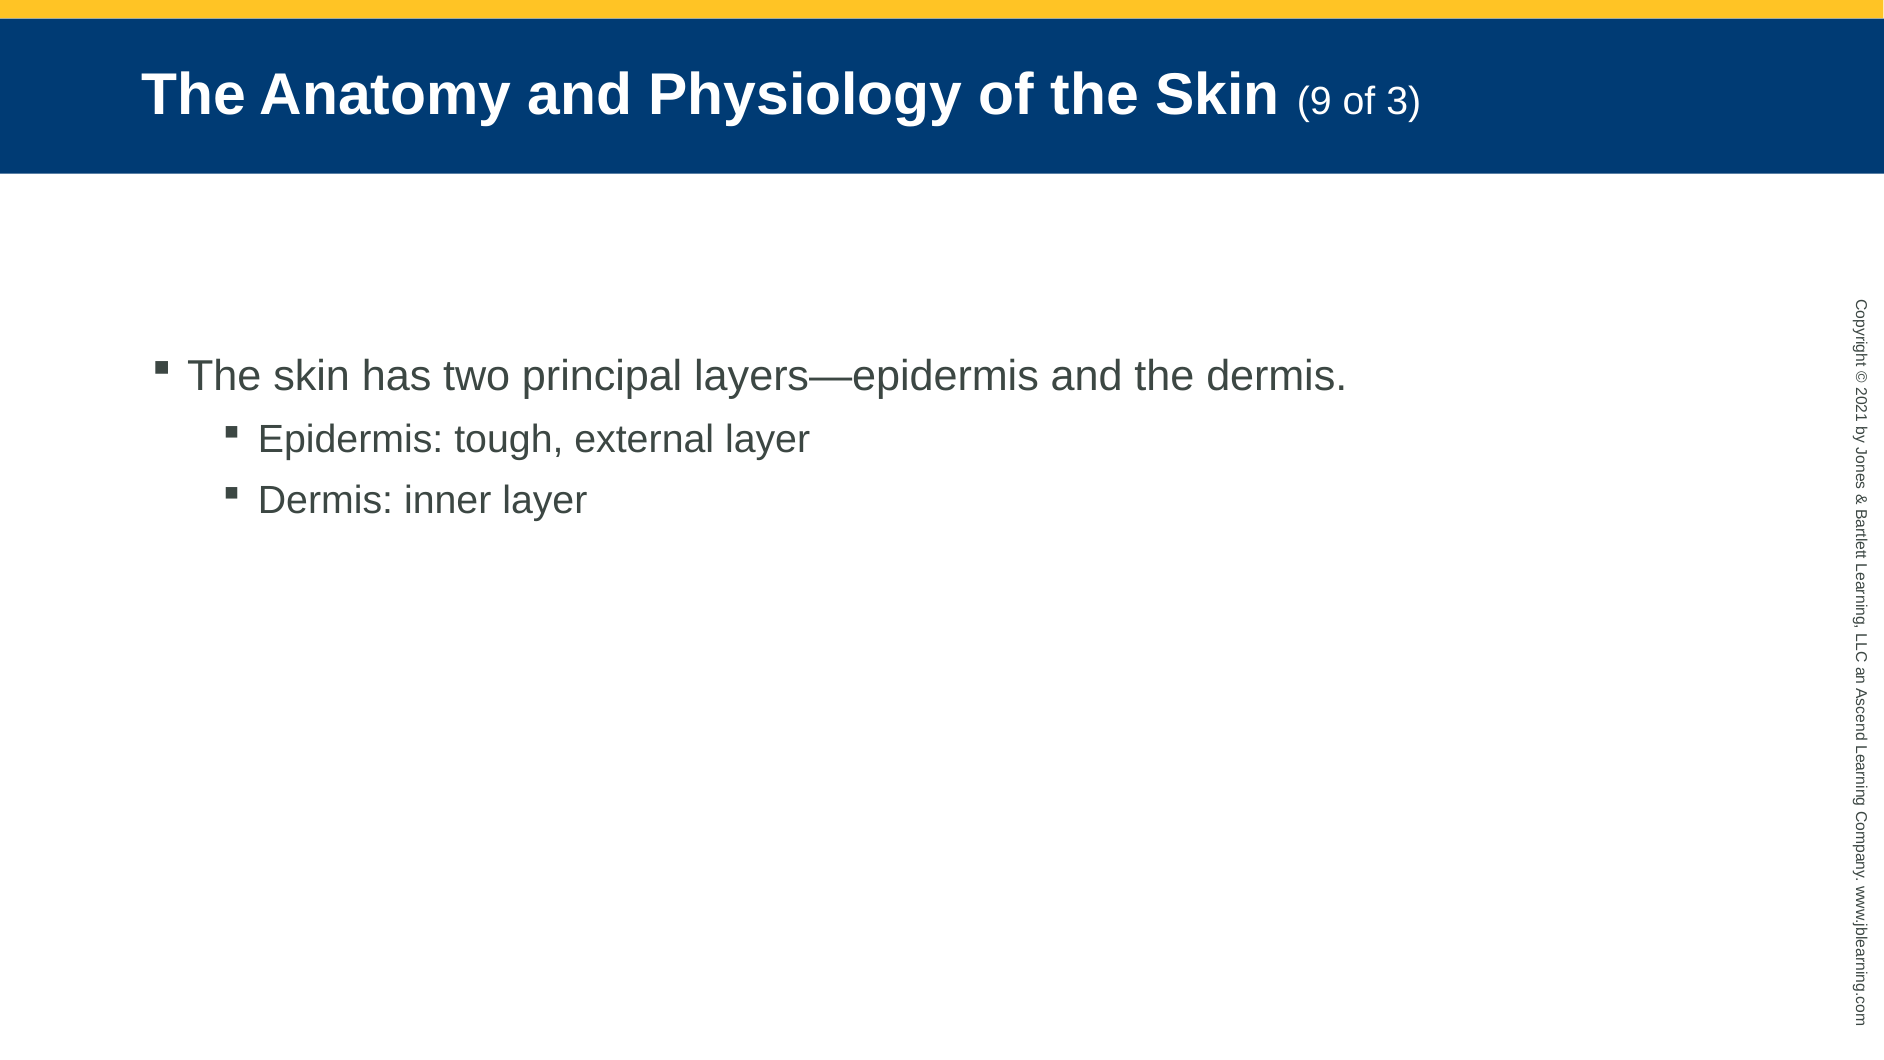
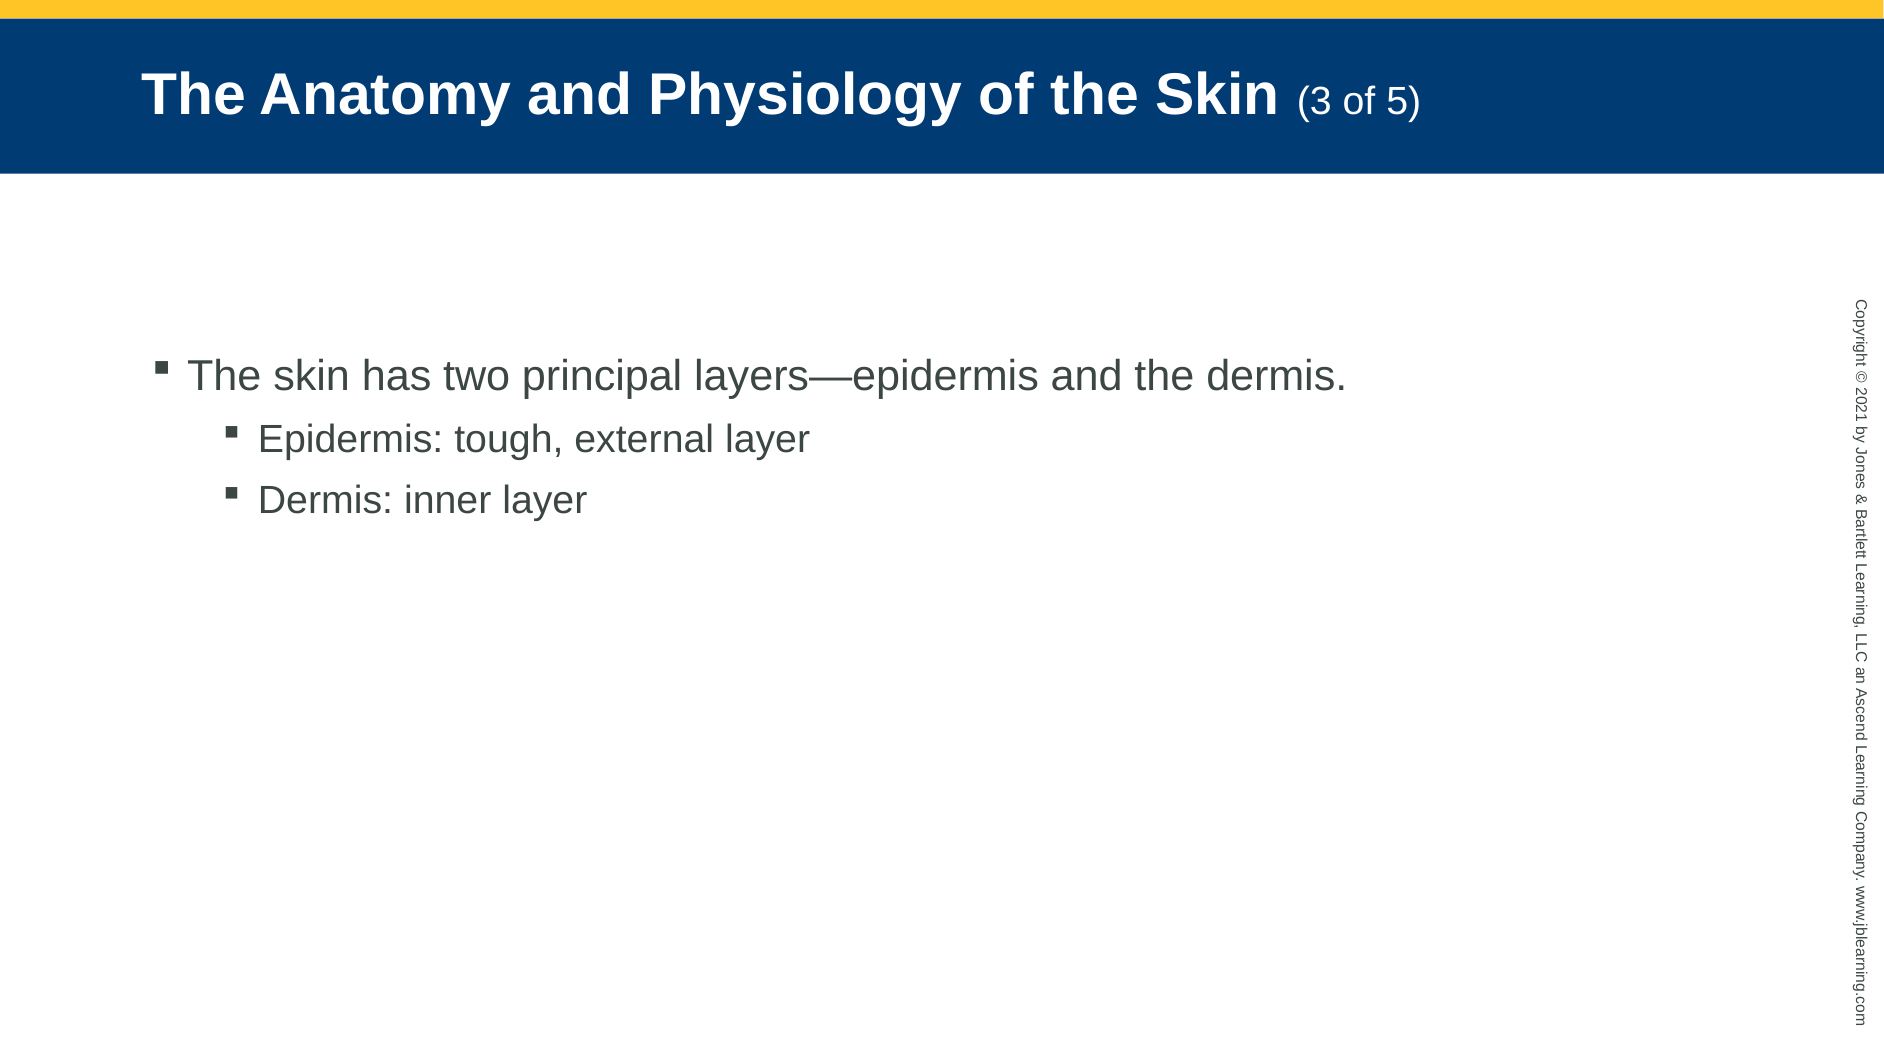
9: 9 -> 3 (1314, 101)
3: 3 -> 5 (1404, 101)
